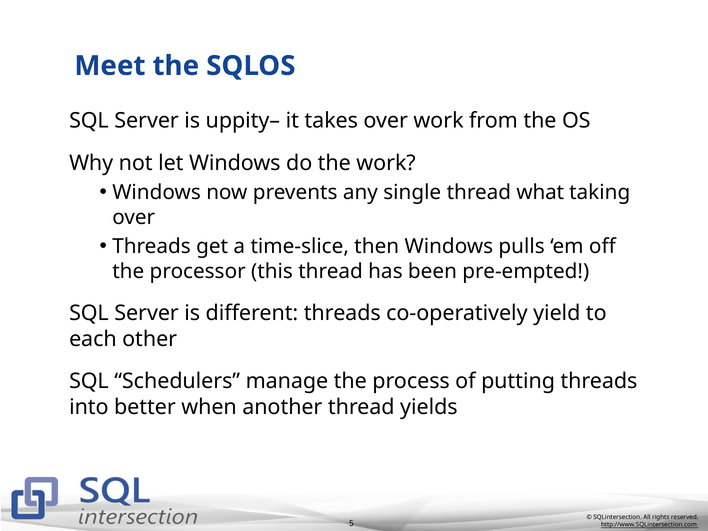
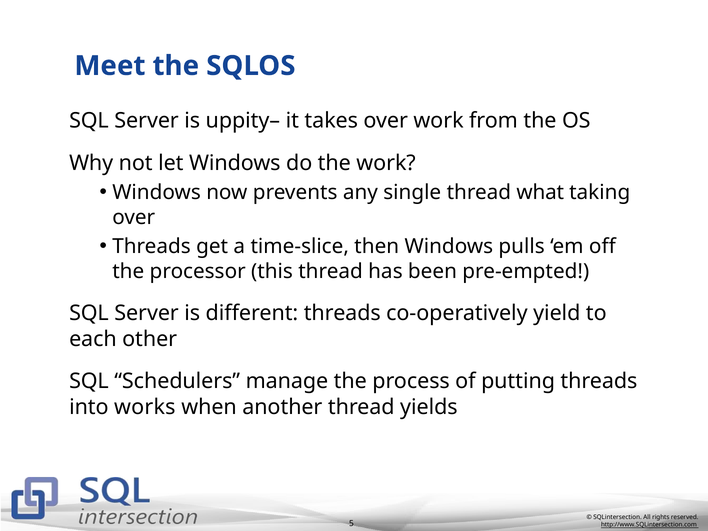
better: better -> works (145, 407)
